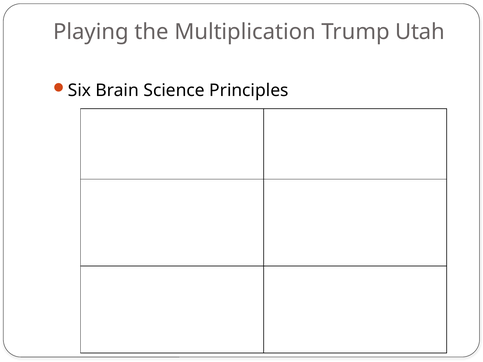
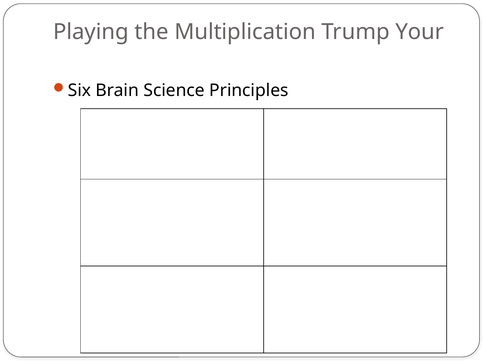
Utah: Utah -> Your (420, 32)
